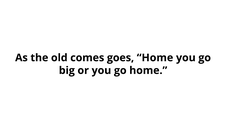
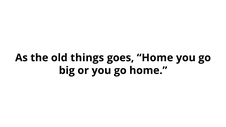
comes: comes -> things (87, 58)
